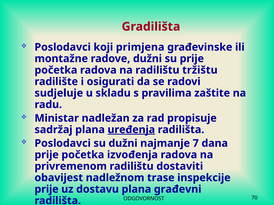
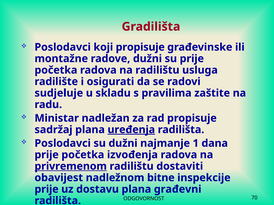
koji primjena: primjena -> propisuje (140, 47)
tržištu: tržištu -> usluga (200, 70)
7: 7 -> 1 (196, 144)
privremenom underline: none -> present (71, 167)
trase: trase -> bitne (161, 178)
